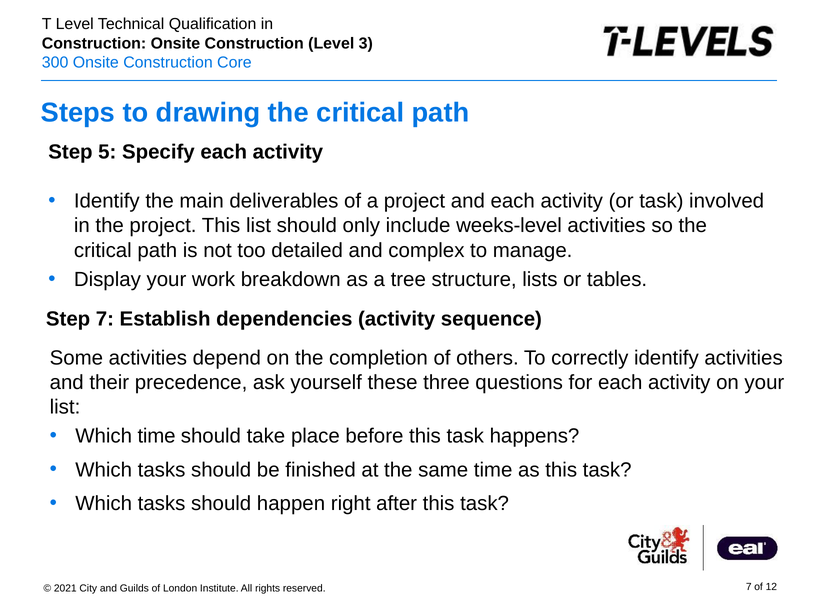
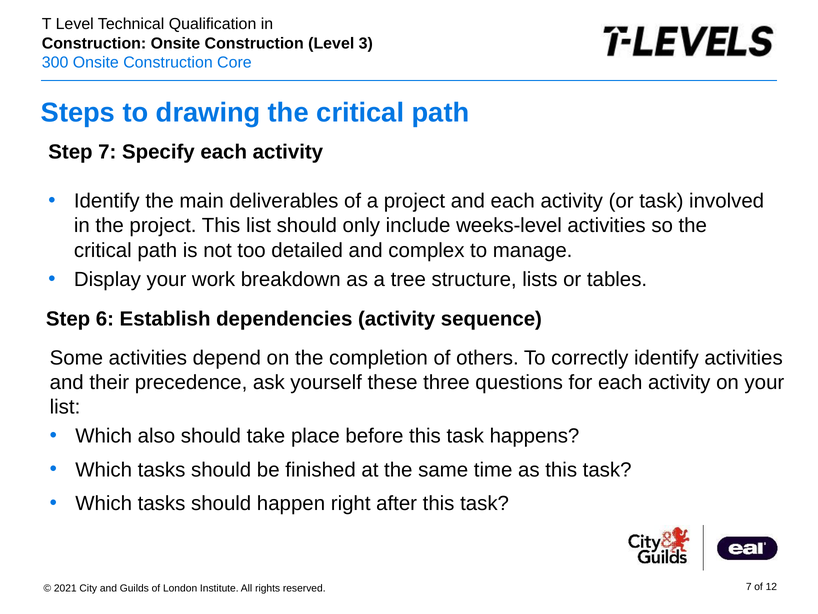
Step 5: 5 -> 7 (107, 152)
Step 7: 7 -> 6 (105, 319)
Which time: time -> also (156, 436)
